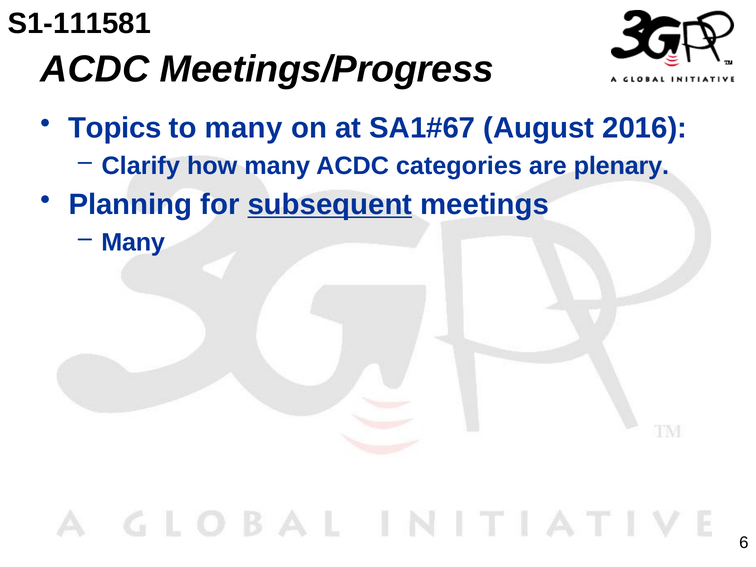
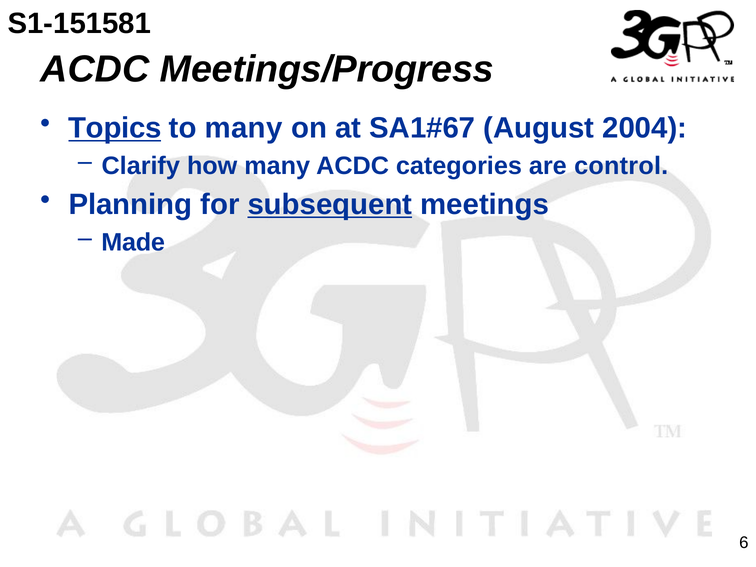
S1-111581: S1-111581 -> S1-151581 (79, 23)
Topics underline: none -> present (115, 128)
2016: 2016 -> 2004 (645, 128)
plenary: plenary -> control (621, 166)
Many: Many -> Made (133, 242)
